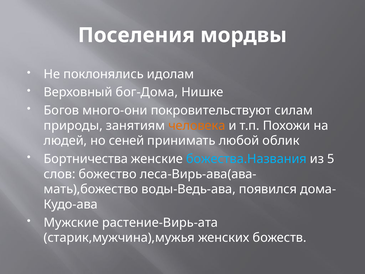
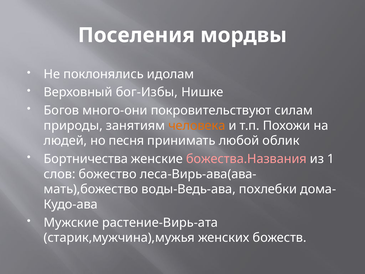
бог-Дома: бог-Дома -> бог-Избы (147, 92)
сеней: сеней -> песня (126, 141)
божества.Названия colour: light blue -> pink (246, 159)
5: 5 -> 1 (331, 159)
появился: появился -> похлебки (268, 189)
